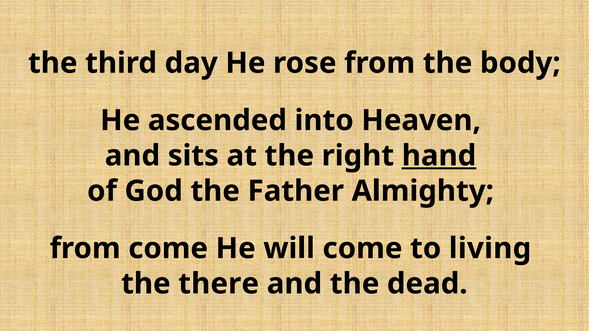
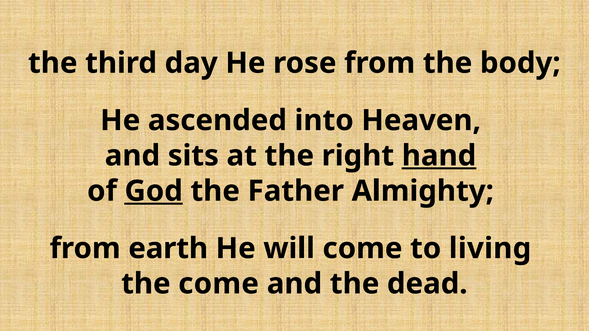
God underline: none -> present (154, 191)
from come: come -> earth (168, 249)
the there: there -> come (219, 284)
